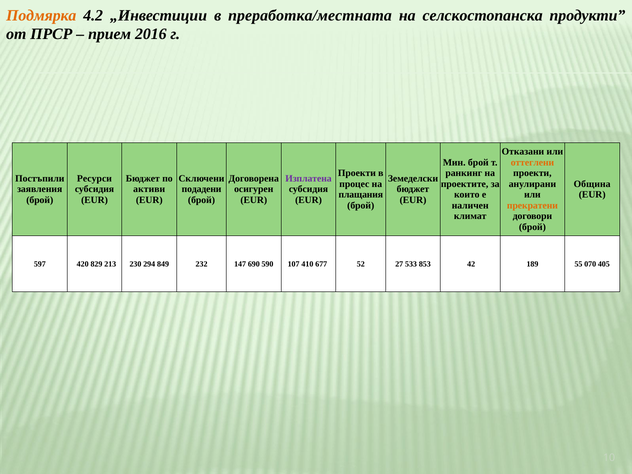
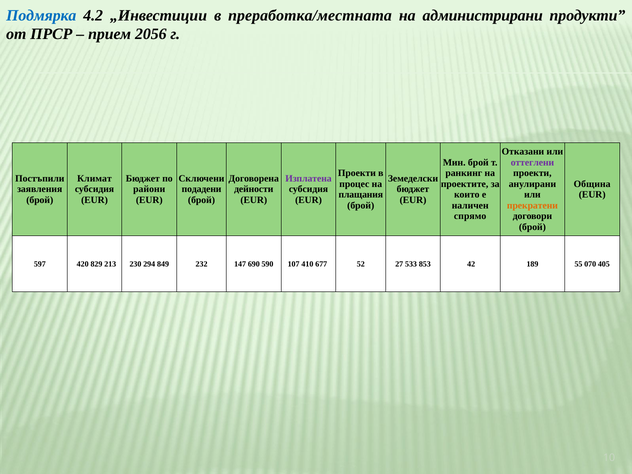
Подмярка colour: orange -> blue (41, 15)
селскостопанска: селскостопанска -> администрирани (483, 15)
2016: 2016 -> 2056 (151, 34)
оттеглени colour: orange -> purple (532, 162)
Ресурси: Ресурси -> Климат (94, 179)
активи: активи -> райони (149, 189)
осигурен: осигурен -> дейности (254, 189)
климат: климат -> спрямо (470, 216)
